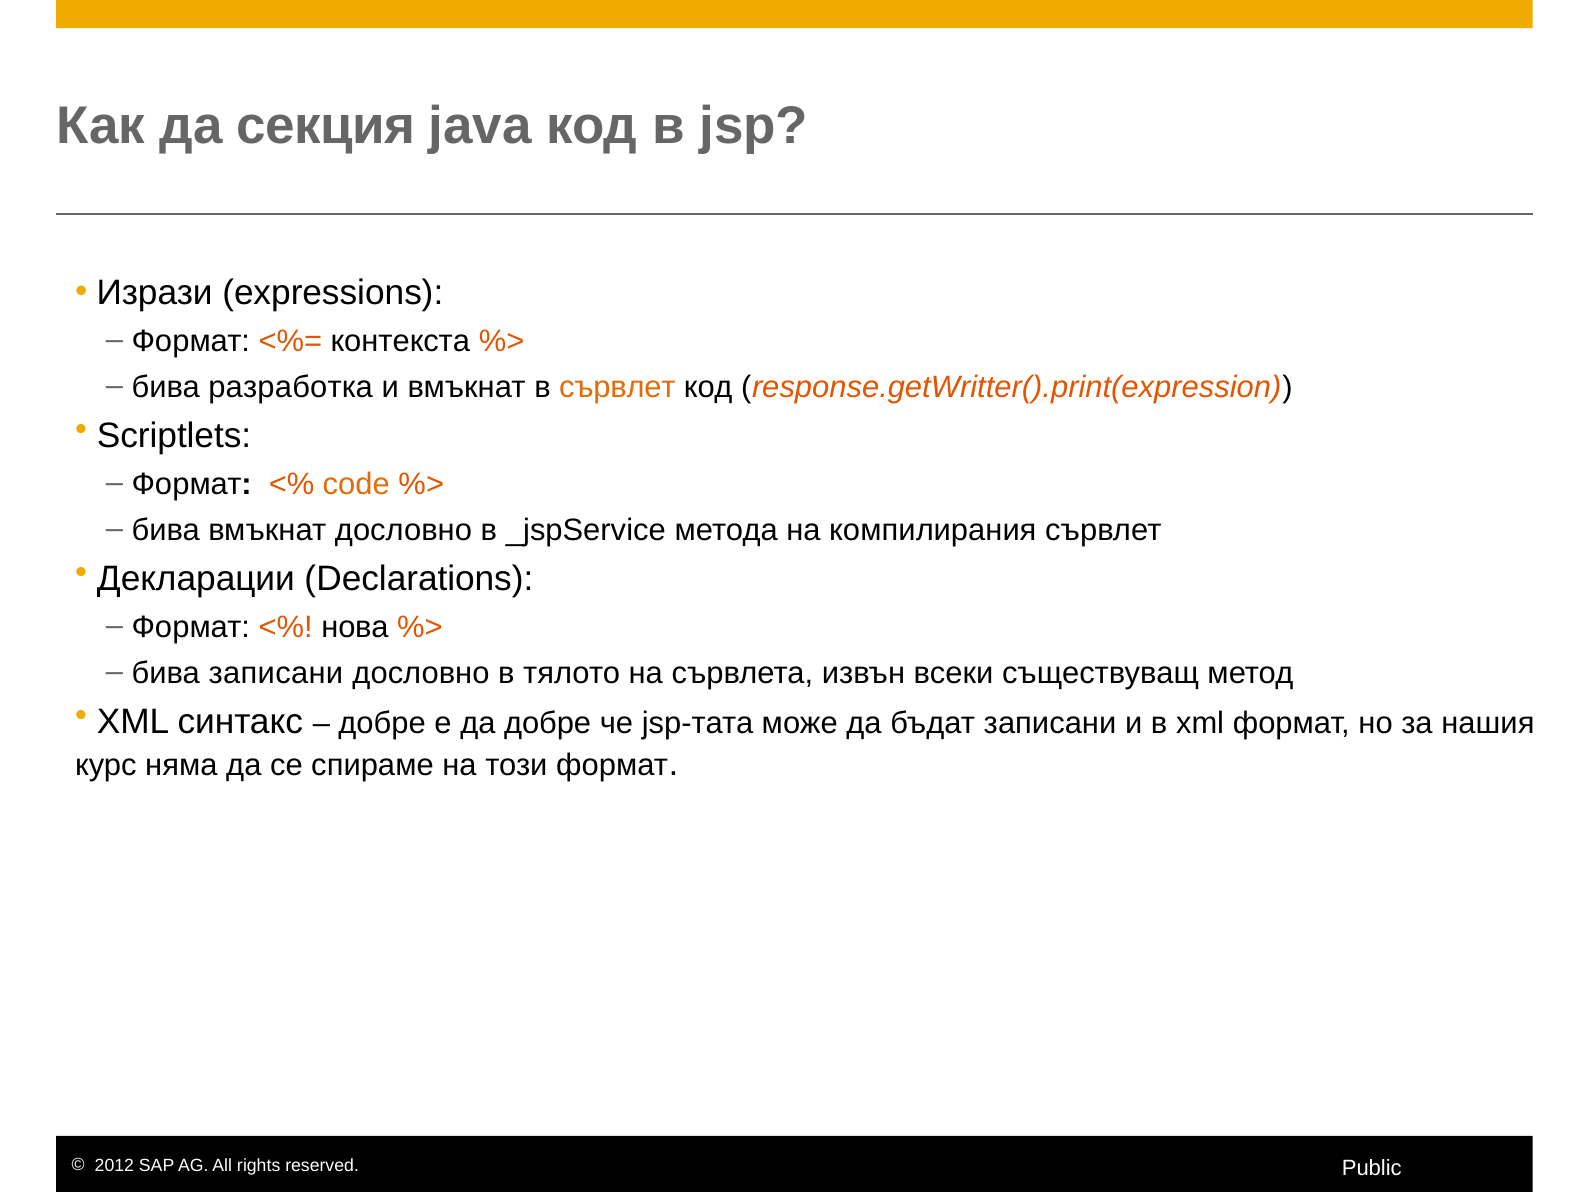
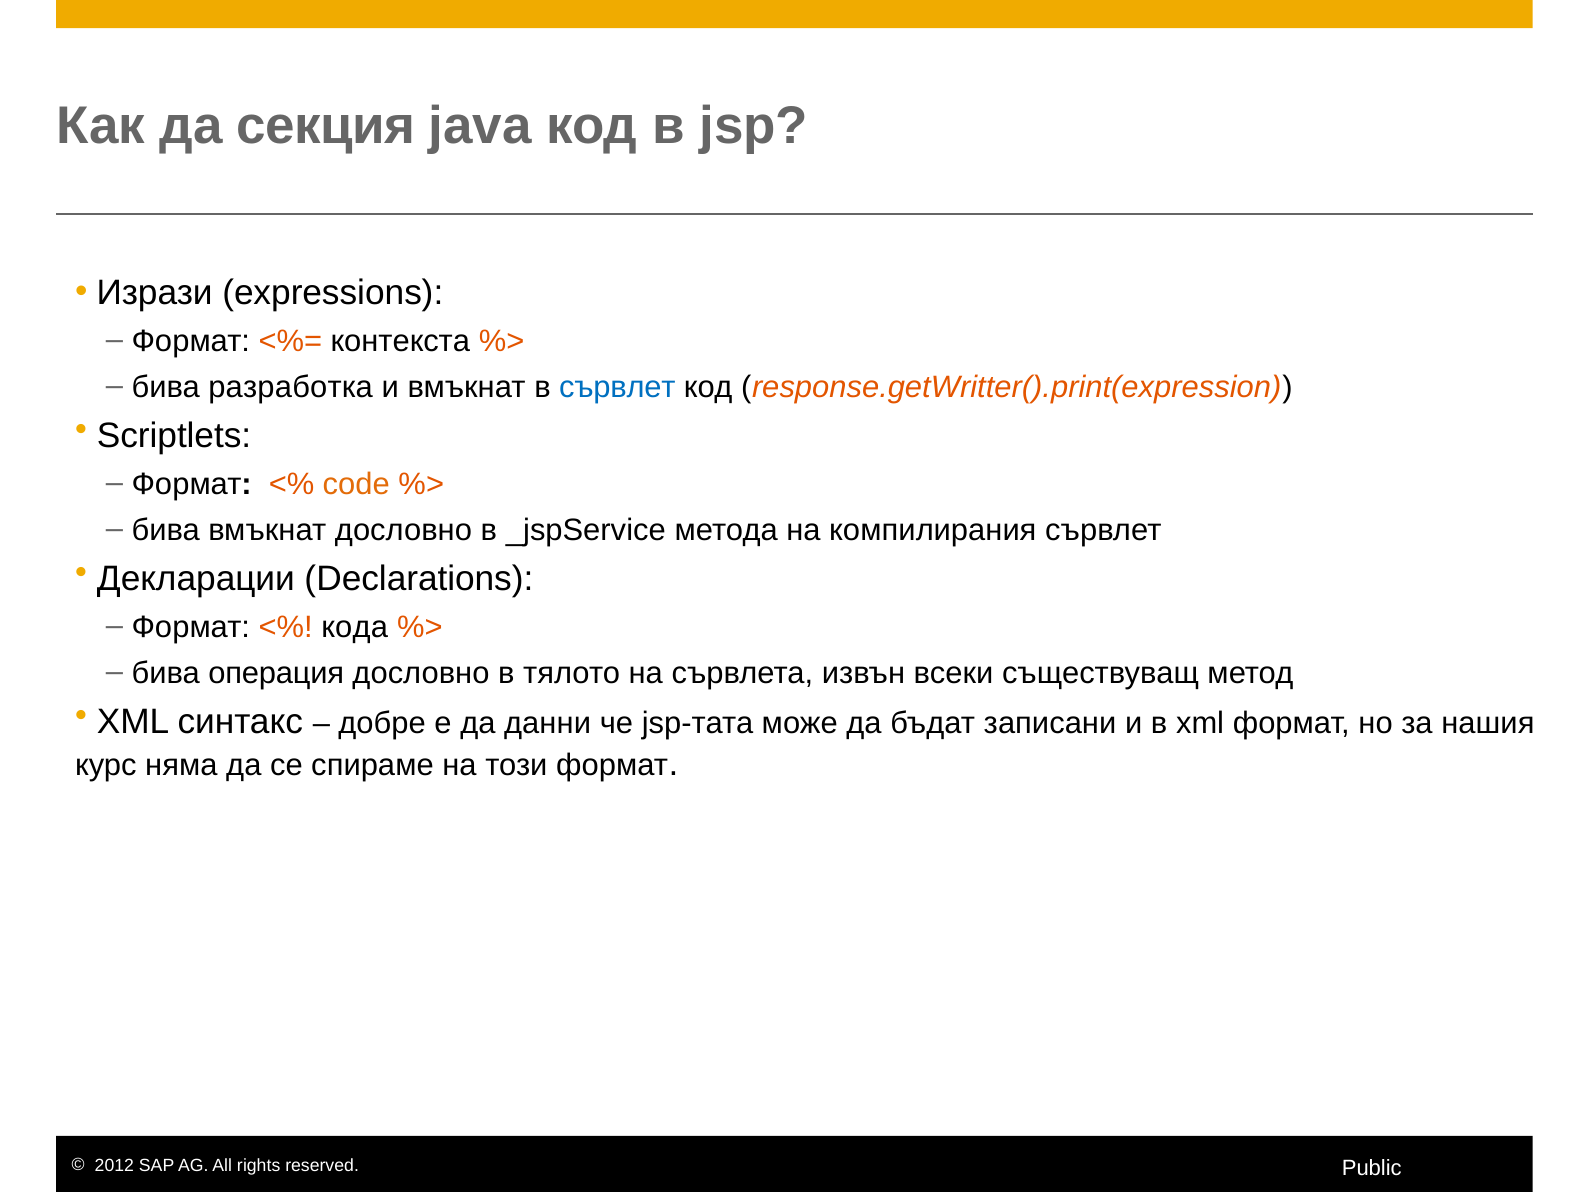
сървлет colour: orange -> blue (617, 387)
нова: нова -> кода (355, 627)
бива записани: записани -> операция (276, 673)
да добре: добре -> данни (548, 723)
